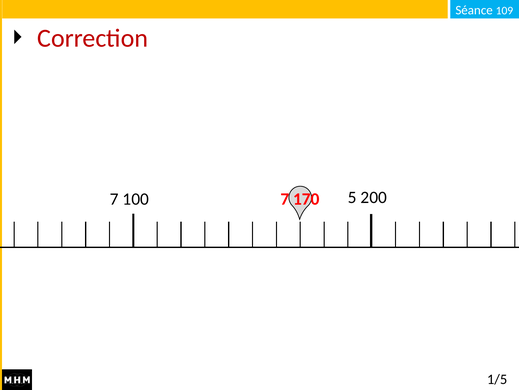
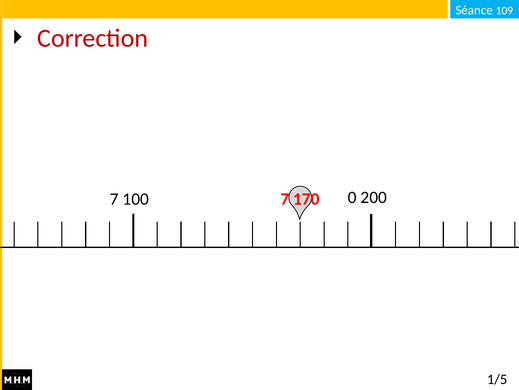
5: 5 -> 0 (352, 197)
